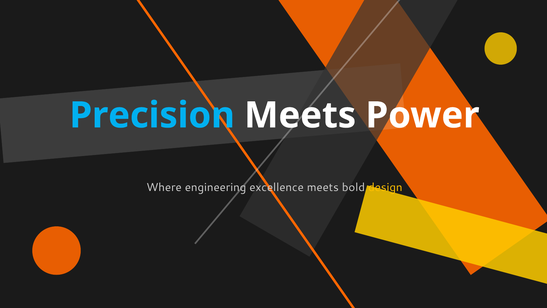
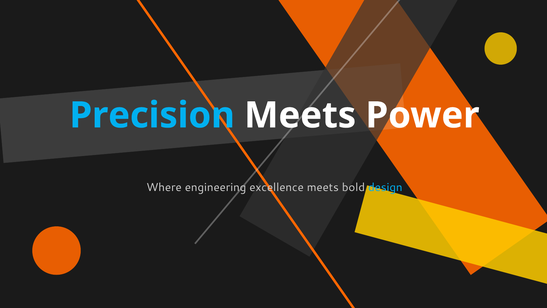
design colour: yellow -> light blue (385, 187)
